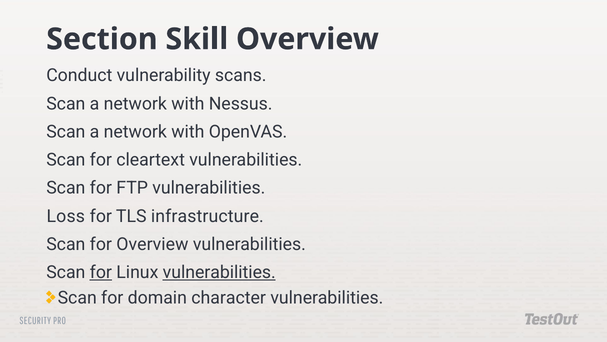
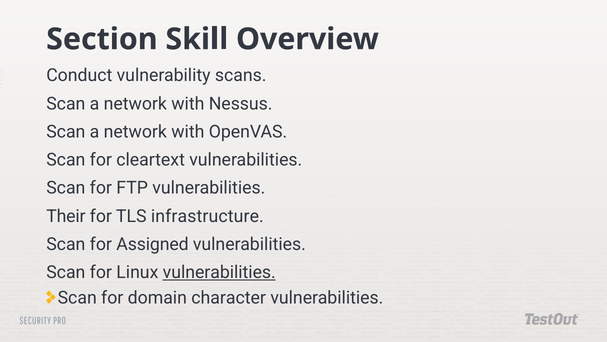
Loss: Loss -> Their (66, 216)
for Overview: Overview -> Assigned (152, 244)
for underline: present -> none (101, 272)
